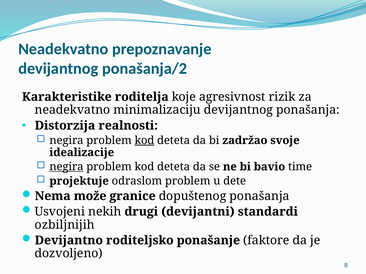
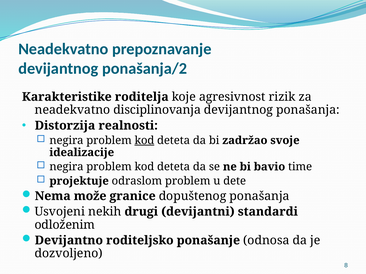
minimalizaciju: minimalizaciju -> disciplinovanja (157, 110)
negira underline: present -> none (66, 167)
ozbiljnijih: ozbiljnijih -> odloženim (65, 225)
faktore: faktore -> odnosa (266, 241)
